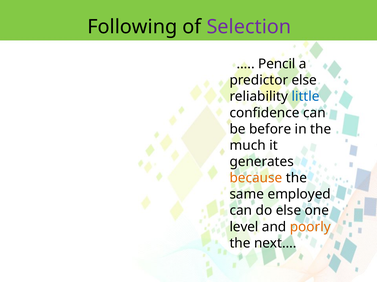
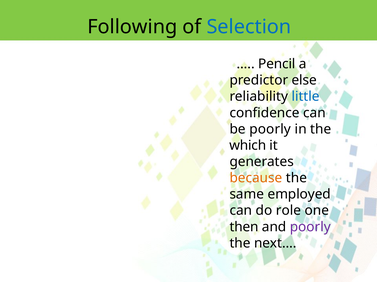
Selection colour: purple -> blue (249, 27)
be before: before -> poorly (270, 129)
much: much -> which (248, 146)
do else: else -> role (288, 211)
level: level -> then (244, 227)
poorly colour: orange -> purple (310, 227)
